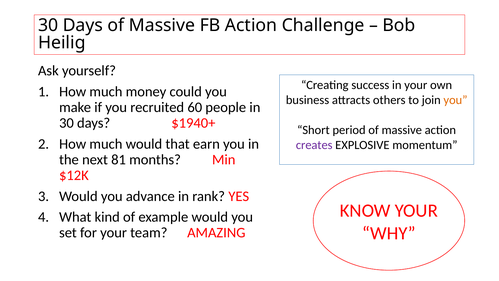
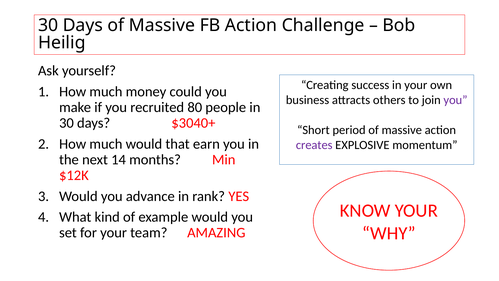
you colour: orange -> purple (455, 100)
60: 60 -> 80 (195, 107)
$1940+: $1940+ -> $3040+ (193, 123)
81: 81 -> 14 (119, 159)
